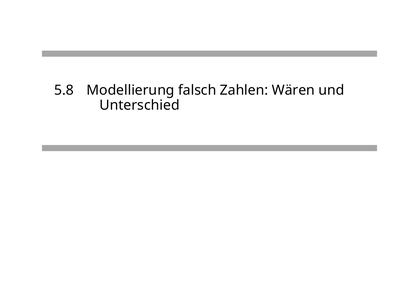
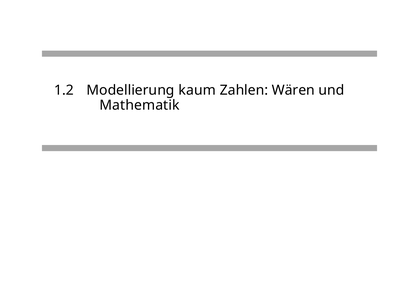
5.8: 5.8 -> 1.2 (64, 90)
falsch: falsch -> kaum (197, 90)
Unterschied: Unterschied -> Mathematik (140, 105)
